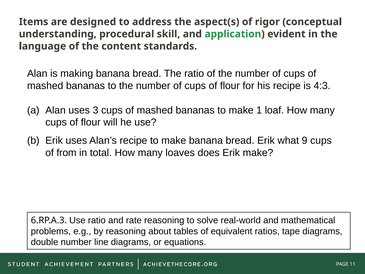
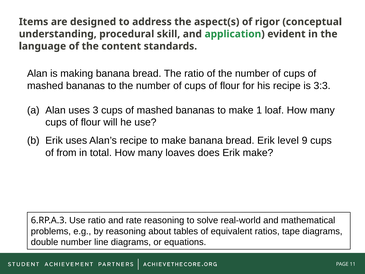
4:3: 4:3 -> 3:3 (322, 86)
what: what -> level (288, 141)
